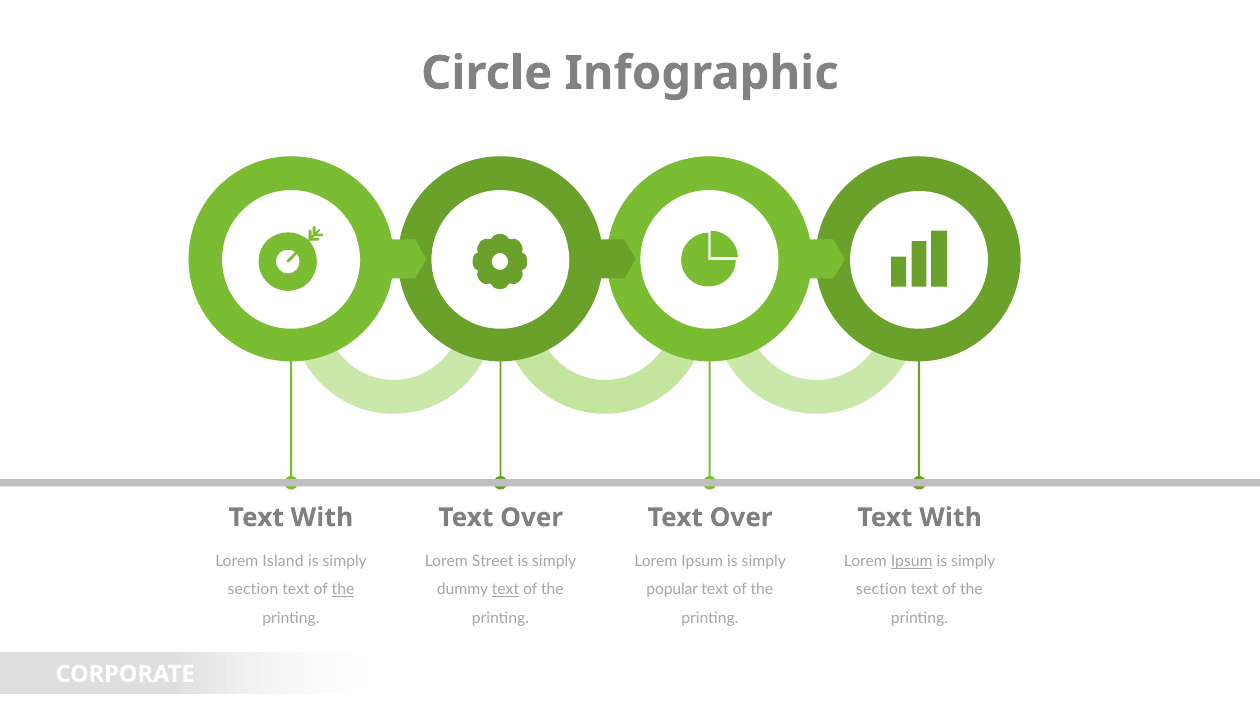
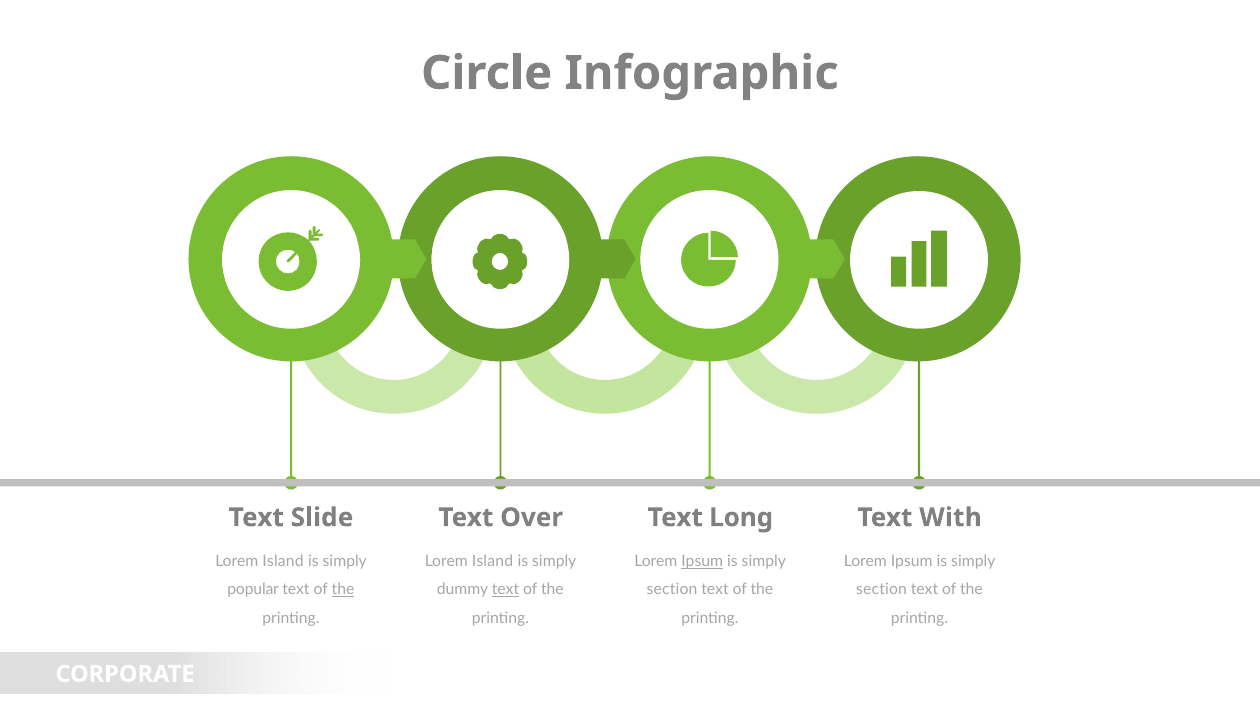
With: With -> Slide (322, 517)
Over: Over -> Long (741, 517)
Street: Street -> Island (493, 561)
Ipsum underline: none -> present (702, 561)
Ipsum underline: present -> none (912, 561)
section: section -> popular (253, 589)
popular: popular -> section (672, 589)
